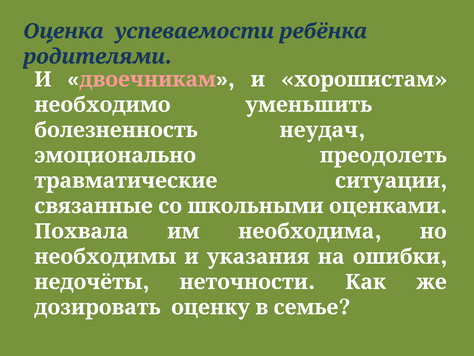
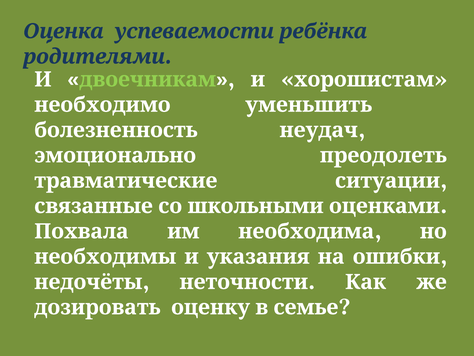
двоечникам colour: pink -> light green (148, 79)
